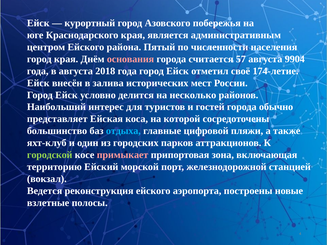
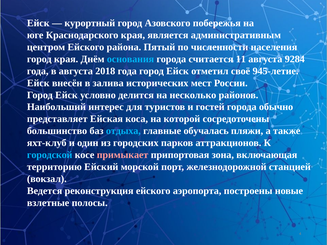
основания colour: pink -> light blue (130, 59)
57: 57 -> 11 (241, 59)
9904: 9904 -> 9284 (295, 59)
174-летие: 174-летие -> 945-летие (275, 71)
цифровой: цифровой -> обучалась (206, 131)
городской colour: light green -> light blue (50, 155)
